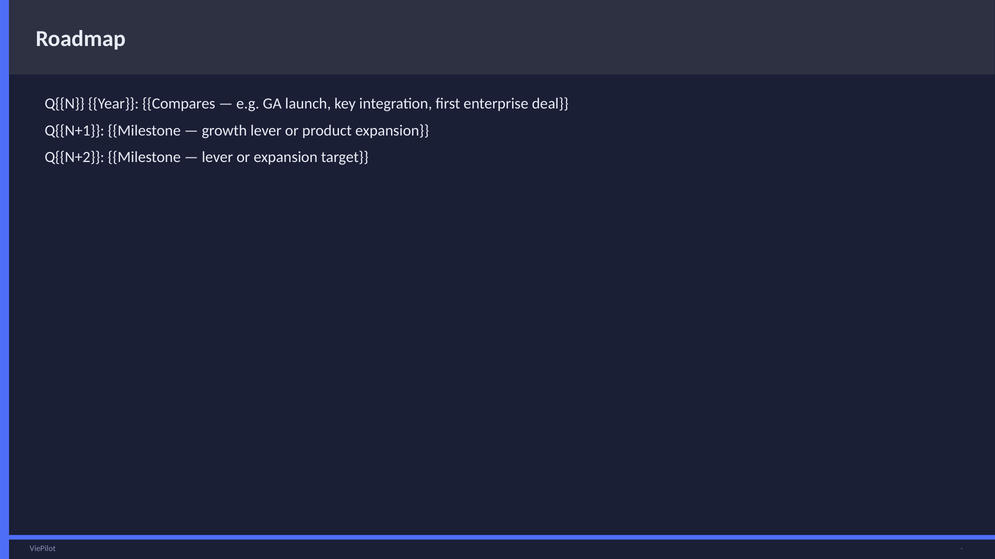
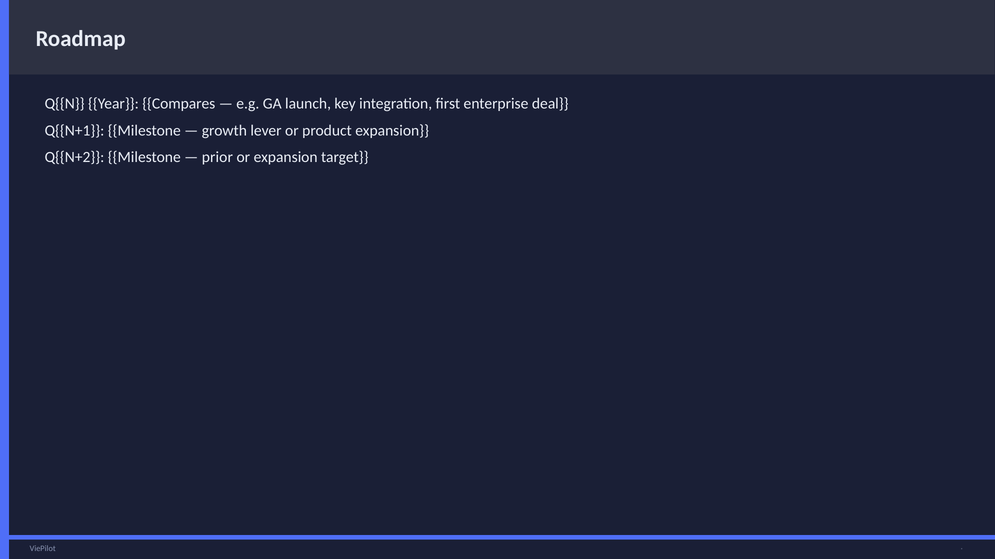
lever: lever -> prior (217, 157)
